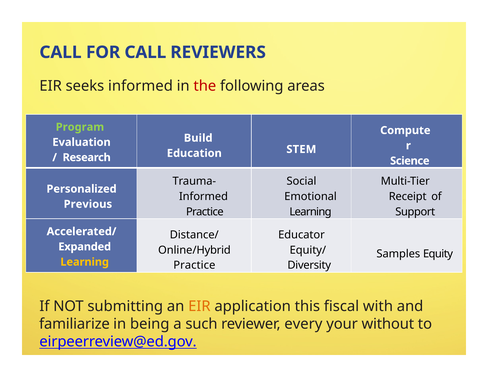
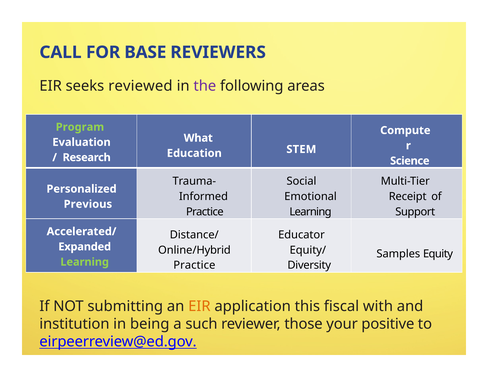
FOR CALL: CALL -> BASE (145, 52)
seeks informed: informed -> reviewed (140, 86)
the colour: red -> purple (205, 86)
Build: Build -> What (198, 138)
Learning colour: yellow -> light green (85, 262)
familiarize: familiarize -> institution (74, 324)
every: every -> those (303, 324)
without: without -> positive (388, 324)
